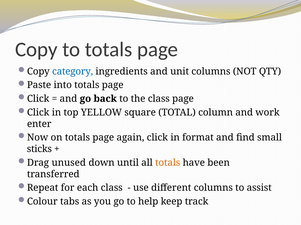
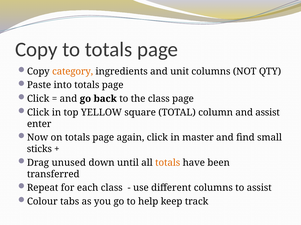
category colour: blue -> orange (73, 72)
and work: work -> assist (268, 113)
format: format -> master (198, 138)
